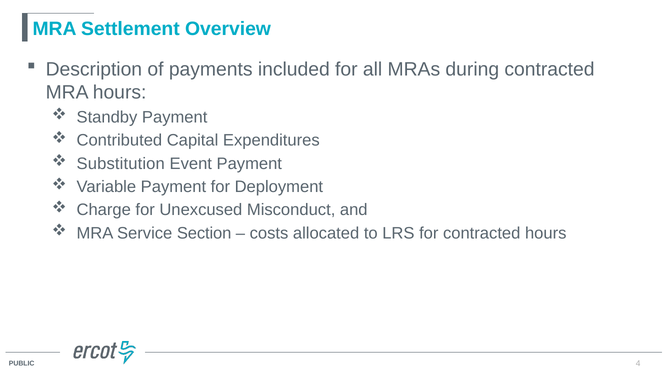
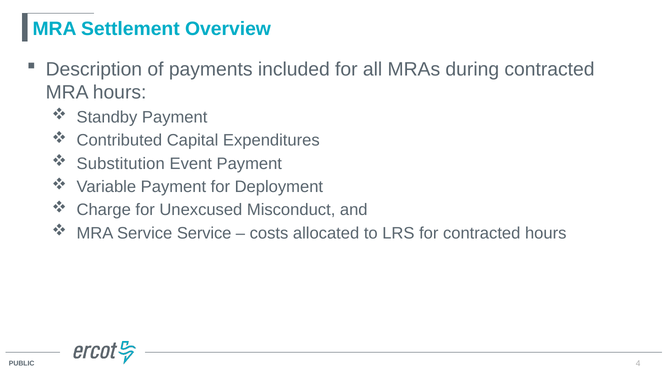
Service Section: Section -> Service (204, 233)
